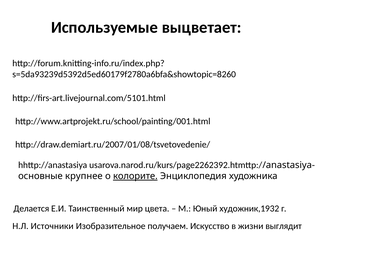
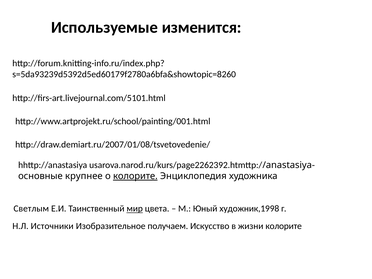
выцветает: выцветает -> изменится (202, 27)
Делается: Делается -> Светлым (31, 209)
мир underline: none -> present (135, 209)
художник,1932: художник,1932 -> художник,1998 (249, 209)
жизни выглядит: выглядит -> колорите (284, 226)
